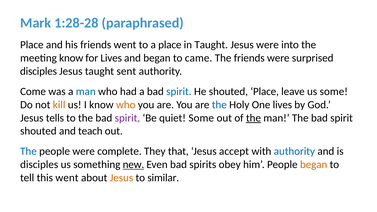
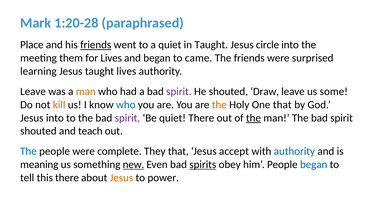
1:28-28: 1:28-28 -> 1:20-28 (76, 23)
friends underline: none -> present (96, 45)
a place: place -> quiet (170, 45)
Jesus were: were -> circle (268, 45)
meeting know: know -> them (71, 58)
disciples: disciples -> learning (38, 71)
taught sent: sent -> lives (126, 71)
Come: Come -> Leave (33, 92)
man colour: blue -> orange (86, 92)
spirit colour: blue -> purple (179, 92)
shouted Place: Place -> Draw (265, 92)
who colour: orange -> blue (126, 105)
the colour: blue -> orange (219, 105)
One lives: lives -> that (282, 105)
Jesus tells: tells -> into (55, 118)
quiet Some: Some -> There (201, 118)
disciples: disciples -> meaning (39, 165)
spirits underline: none -> present (203, 165)
began colour: orange -> blue (314, 165)
this went: went -> there (67, 178)
similar: similar -> power (163, 178)
